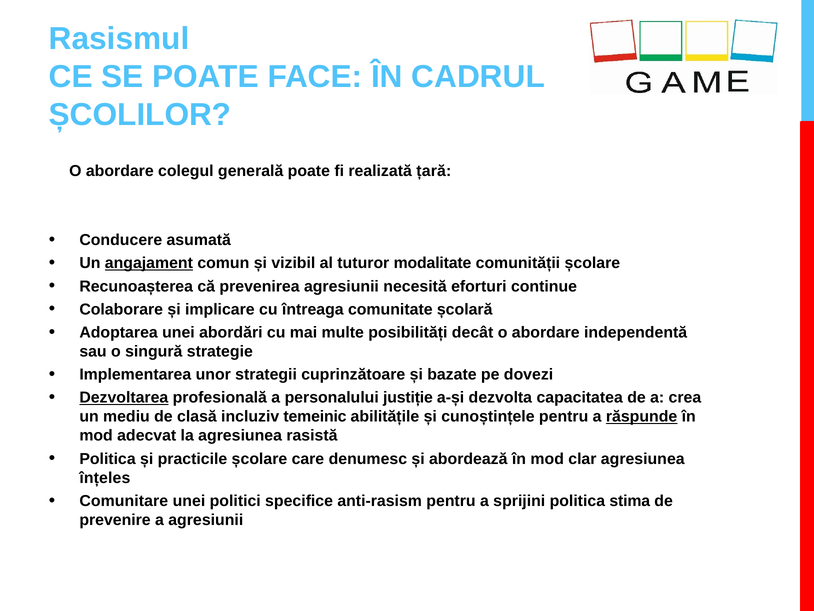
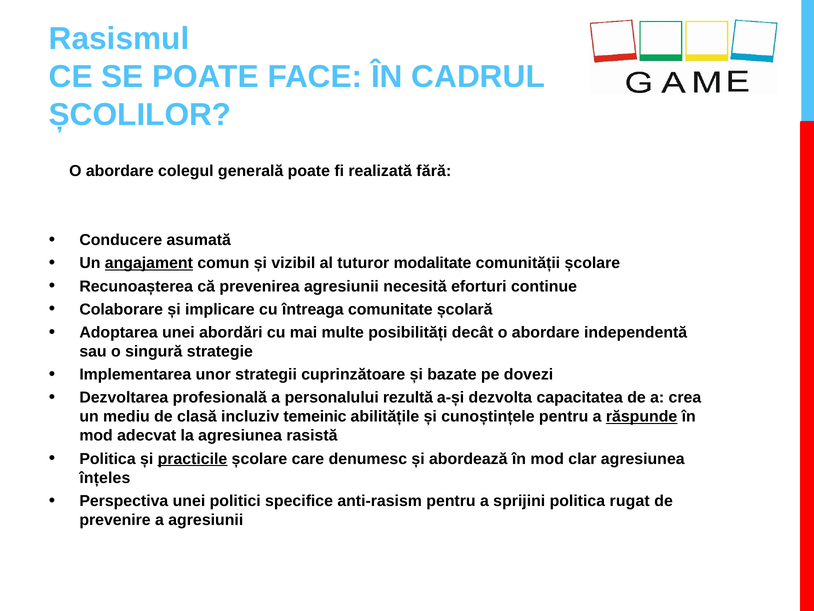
țară: țară -> fără (434, 171)
Dezvoltarea underline: present -> none (124, 397)
justiție: justiție -> rezultă (408, 397)
practicile underline: none -> present (192, 458)
Comunitare: Comunitare -> Perspectiva (124, 501)
stima: stima -> rugat (630, 501)
